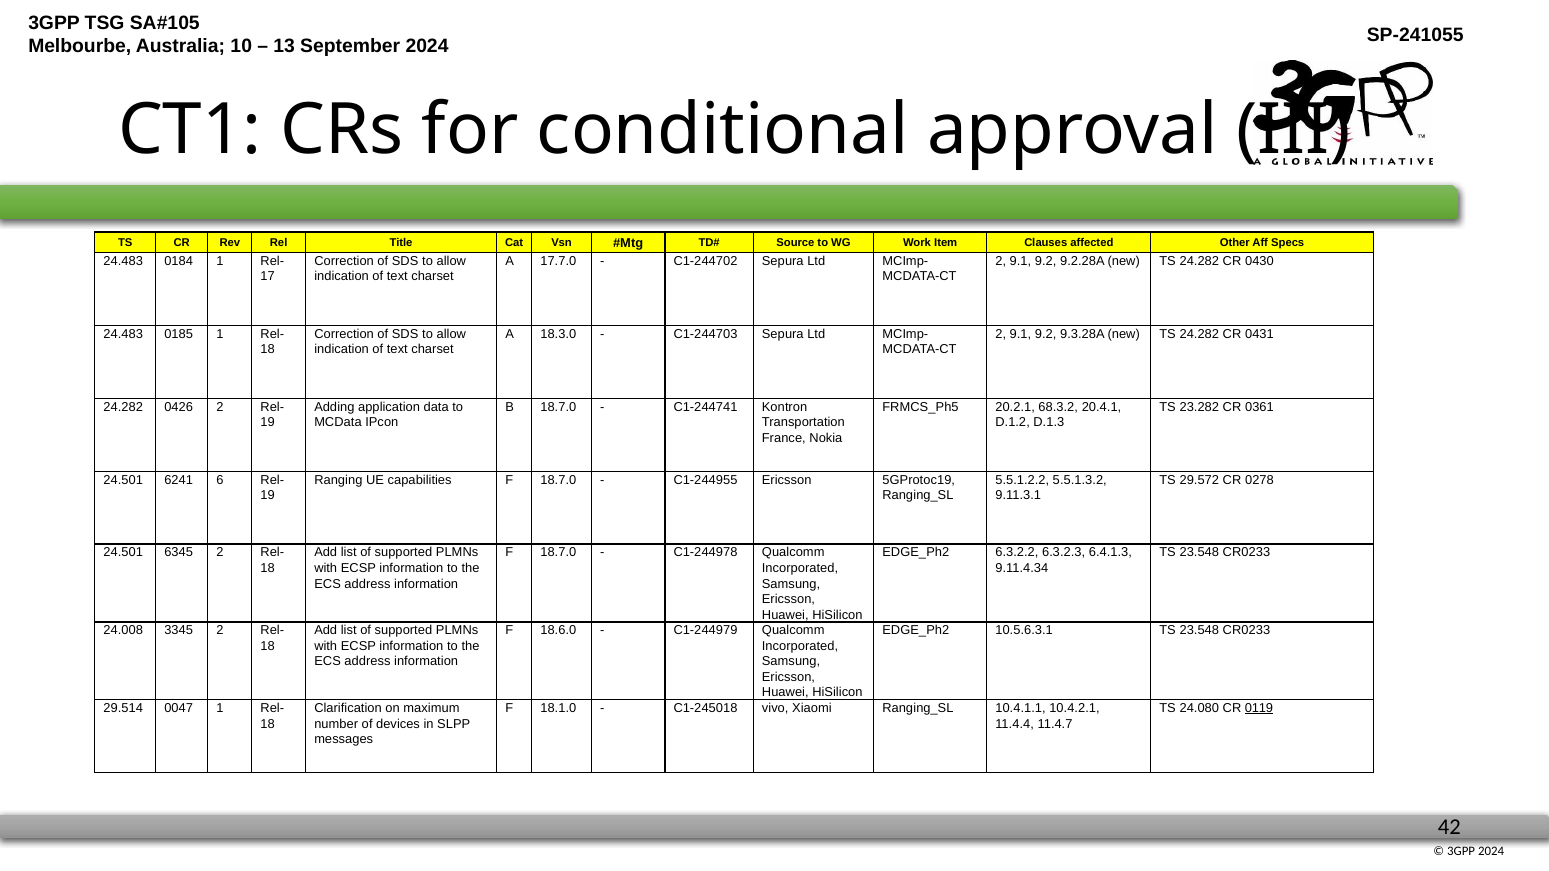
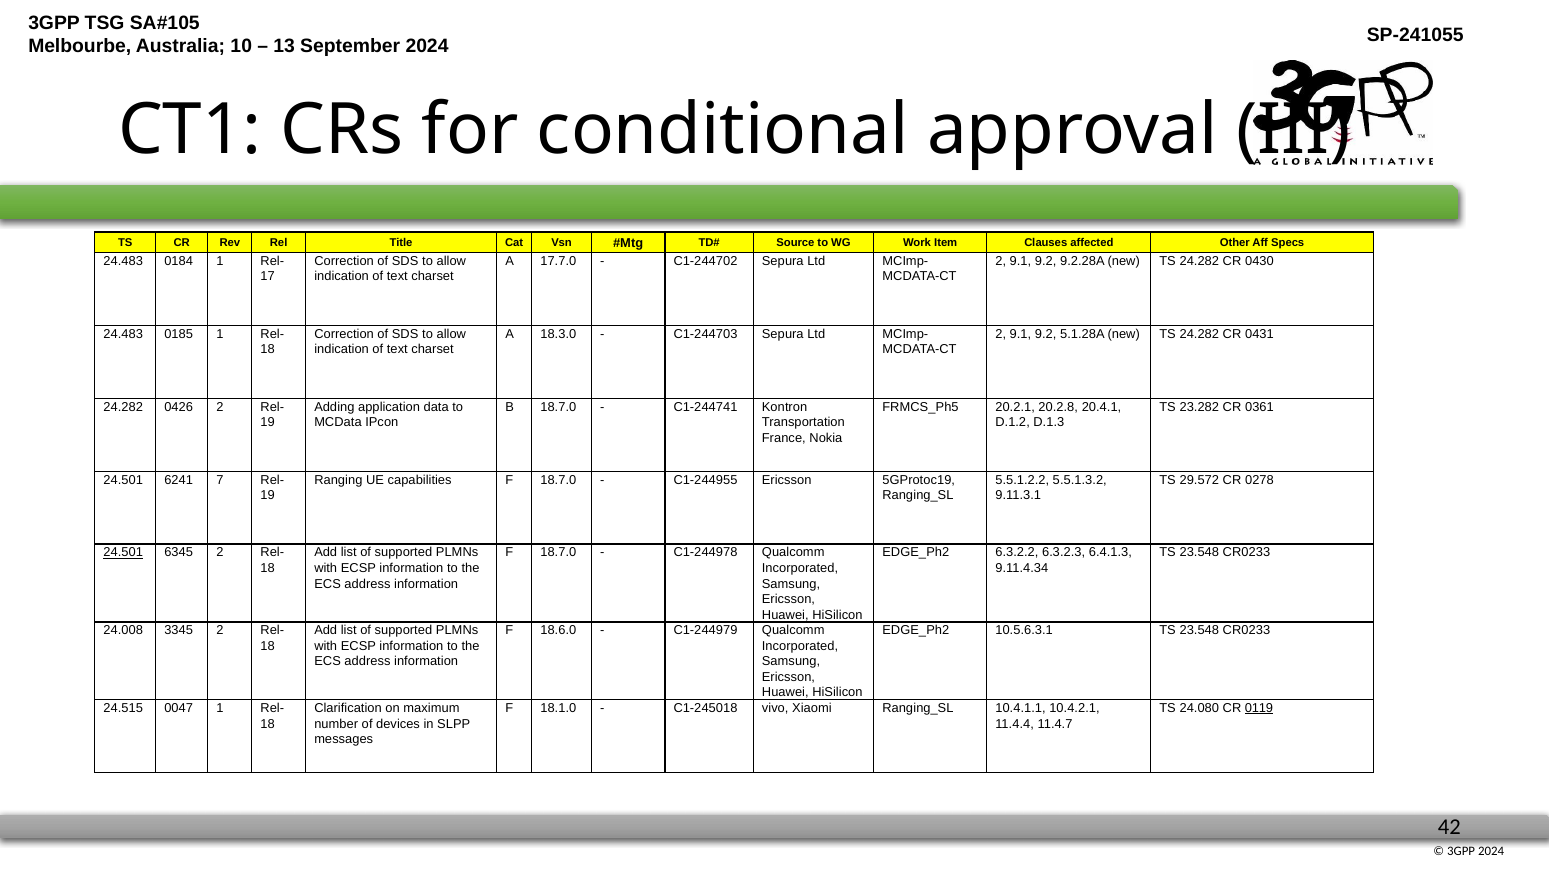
9.3.28A: 9.3.28A -> 5.1.28A (1082, 334)
68.3.2: 68.3.2 -> 20.2.8 (1058, 407)
6: 6 -> 7 (220, 480)
24.501 underline: none -> present (123, 553)
29.514: 29.514 -> 24.515 (123, 708)
